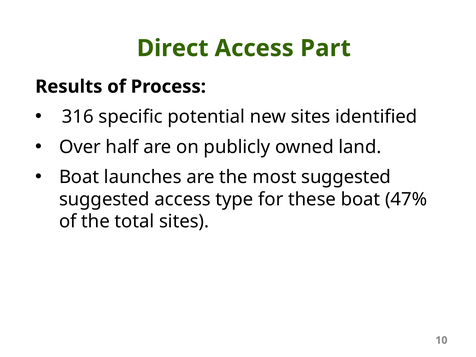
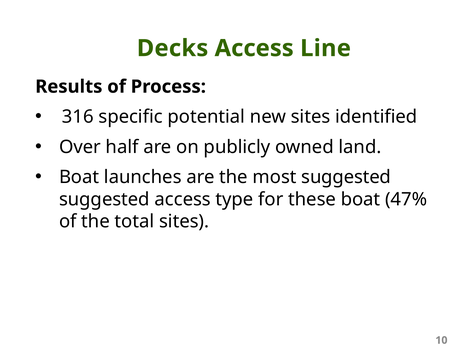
Direct: Direct -> Decks (173, 48)
Part: Part -> Line (326, 48)
